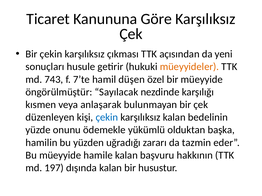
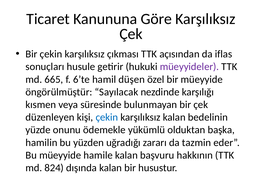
yeni: yeni -> iflas (224, 54)
müeyyideler colour: orange -> purple (189, 67)
743: 743 -> 665 (54, 80)
7’te: 7’te -> 6’te (82, 80)
anlaşarak: anlaşarak -> süresinde (101, 105)
197: 197 -> 824 (54, 168)
